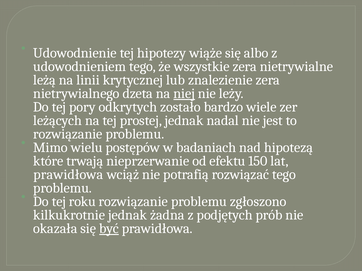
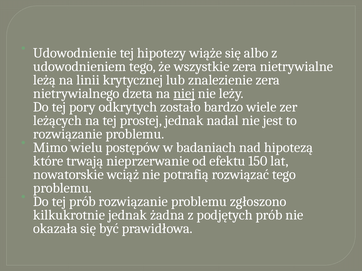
prawidłowa: prawidłowa -> nowatorskie (68, 175)
tej roku: roku -> prób (82, 202)
być underline: present -> none (109, 229)
